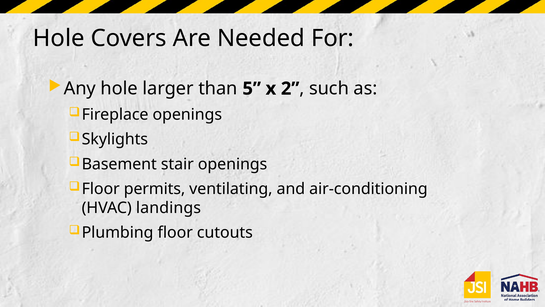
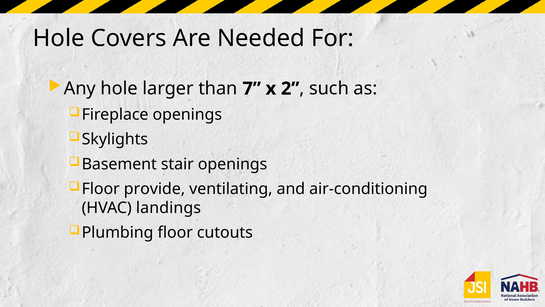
5: 5 -> 7 (252, 88)
permits: permits -> provide (154, 189)
